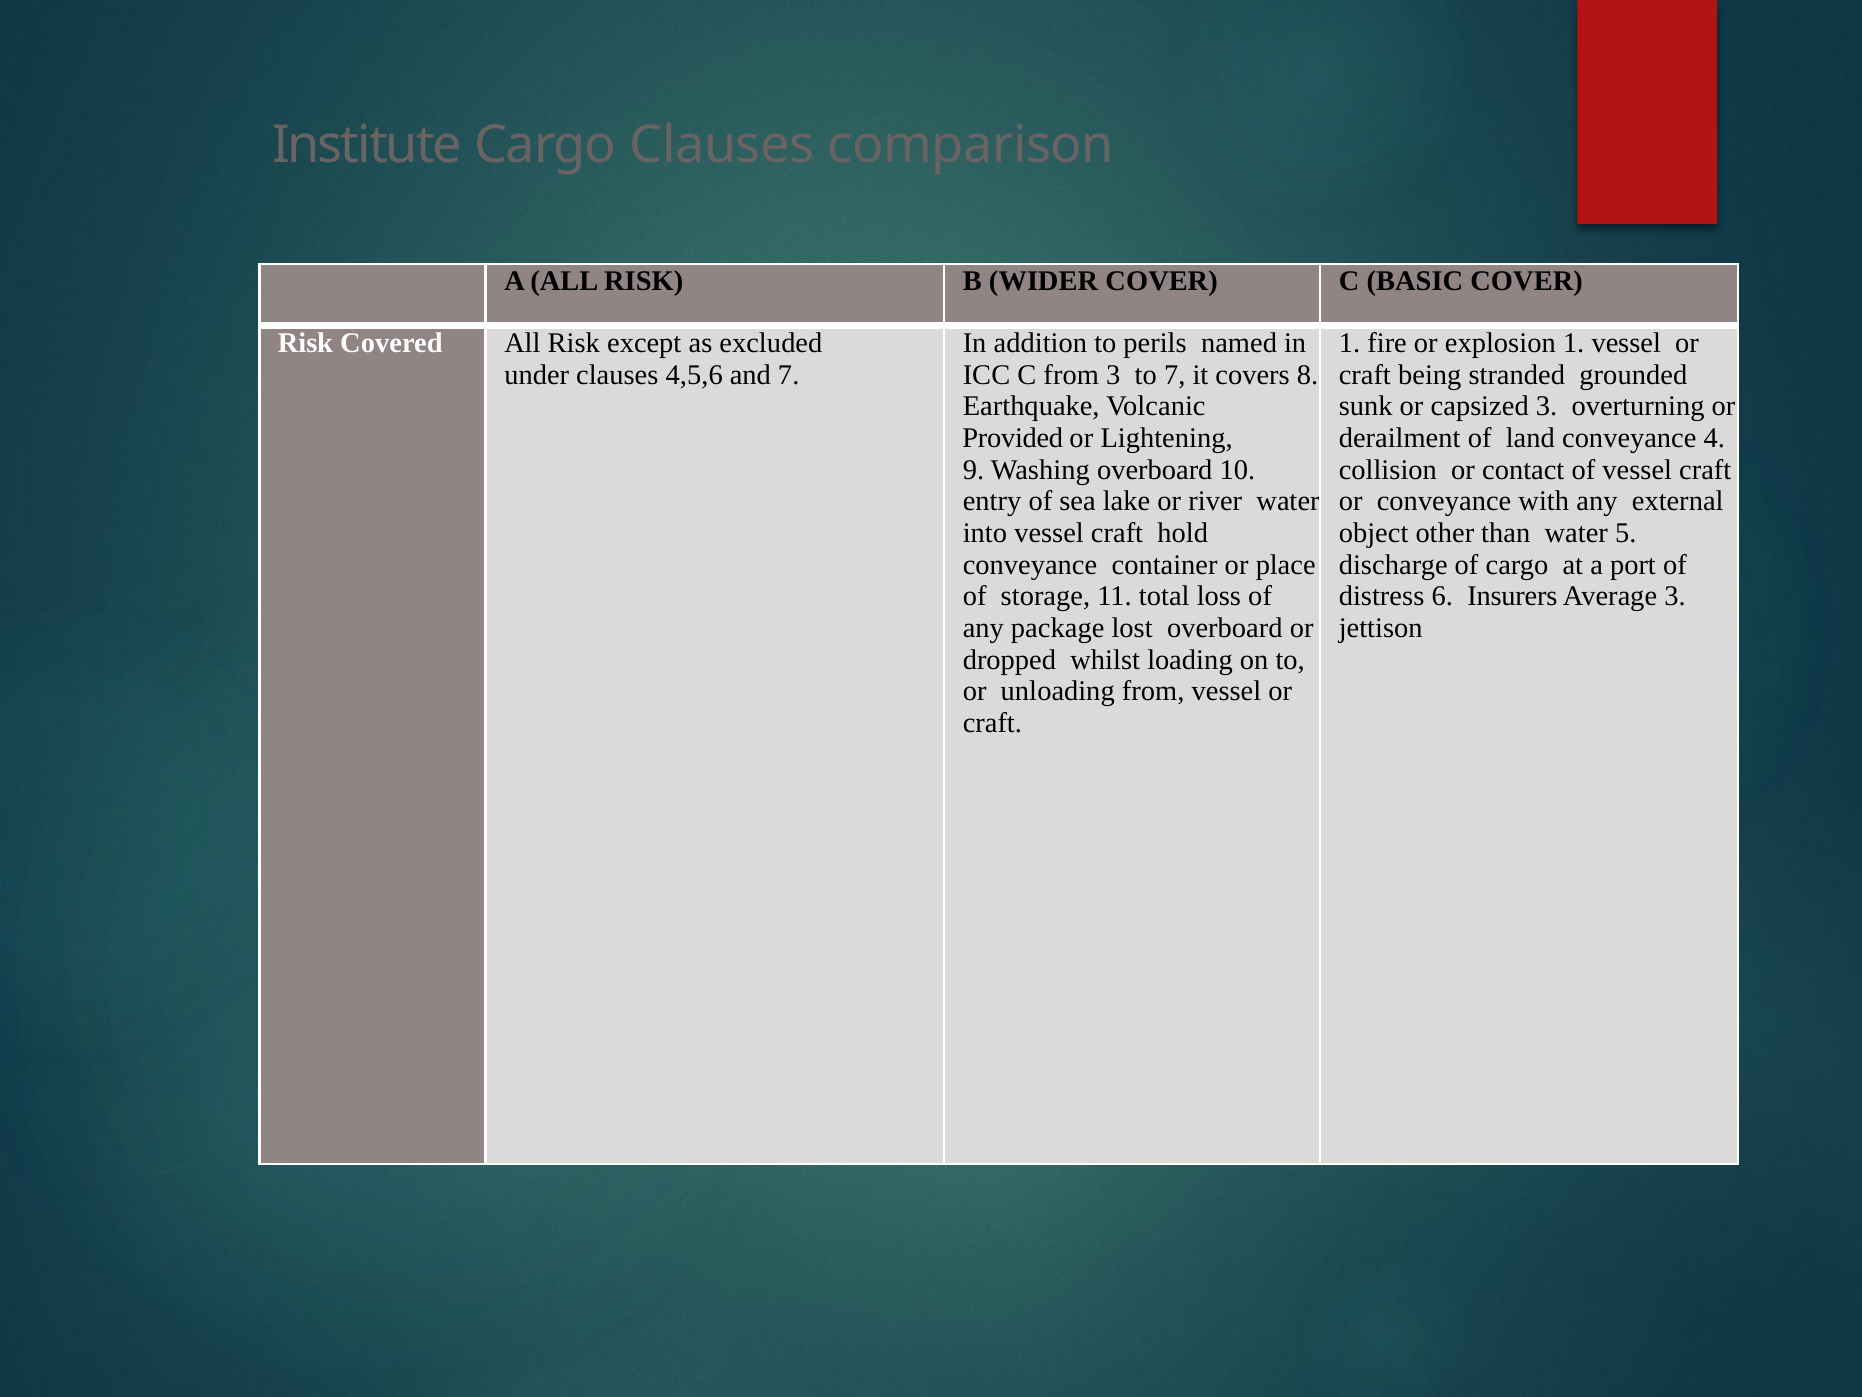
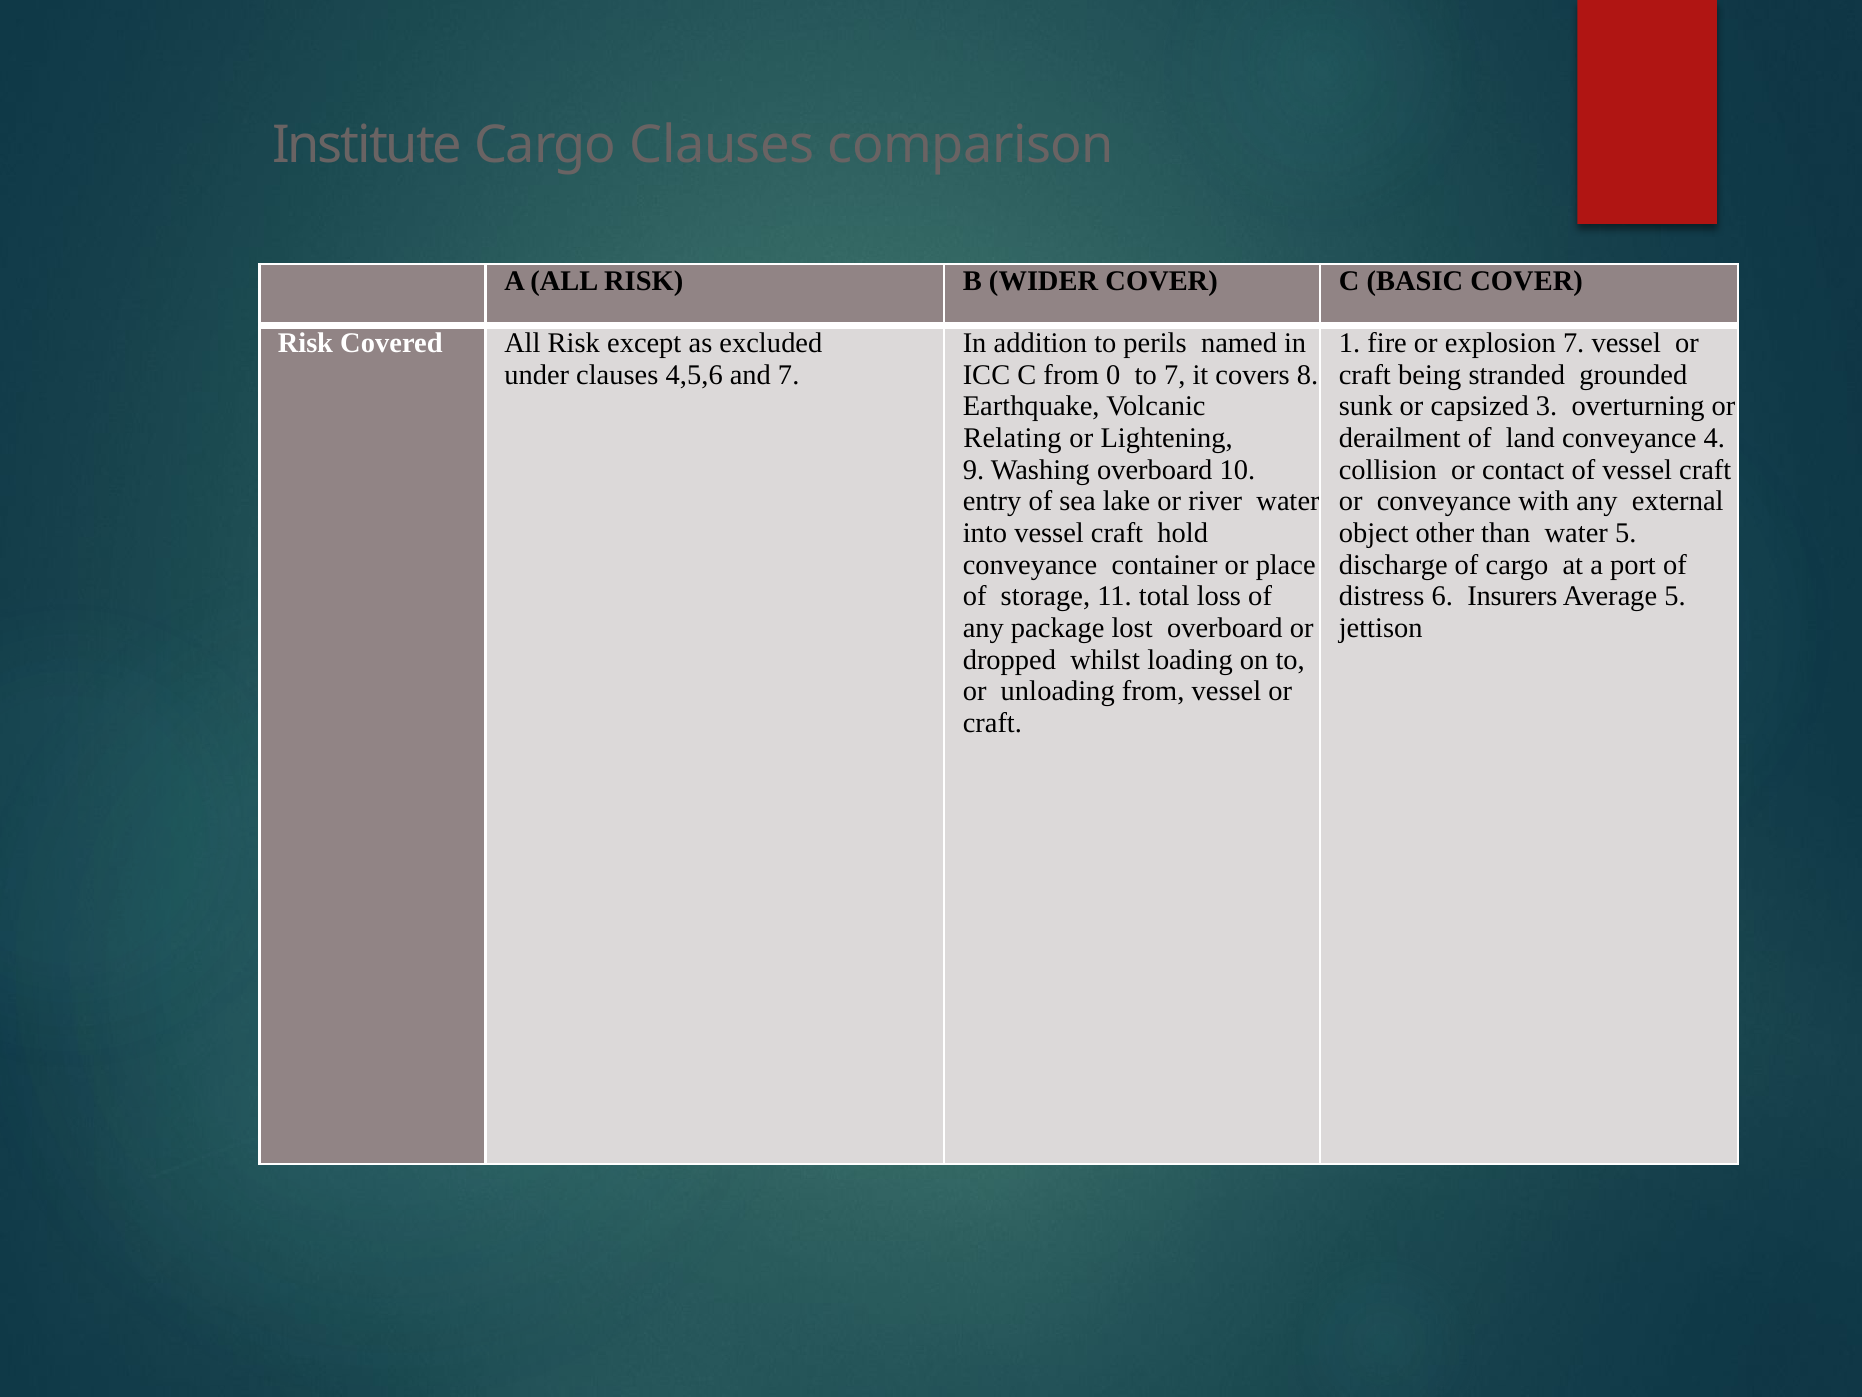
explosion 1: 1 -> 7 (1574, 343)
from 3: 3 -> 0 (1113, 375)
Provided: Provided -> Relating (1012, 438)
Average 3: 3 -> 5 (1675, 596)
